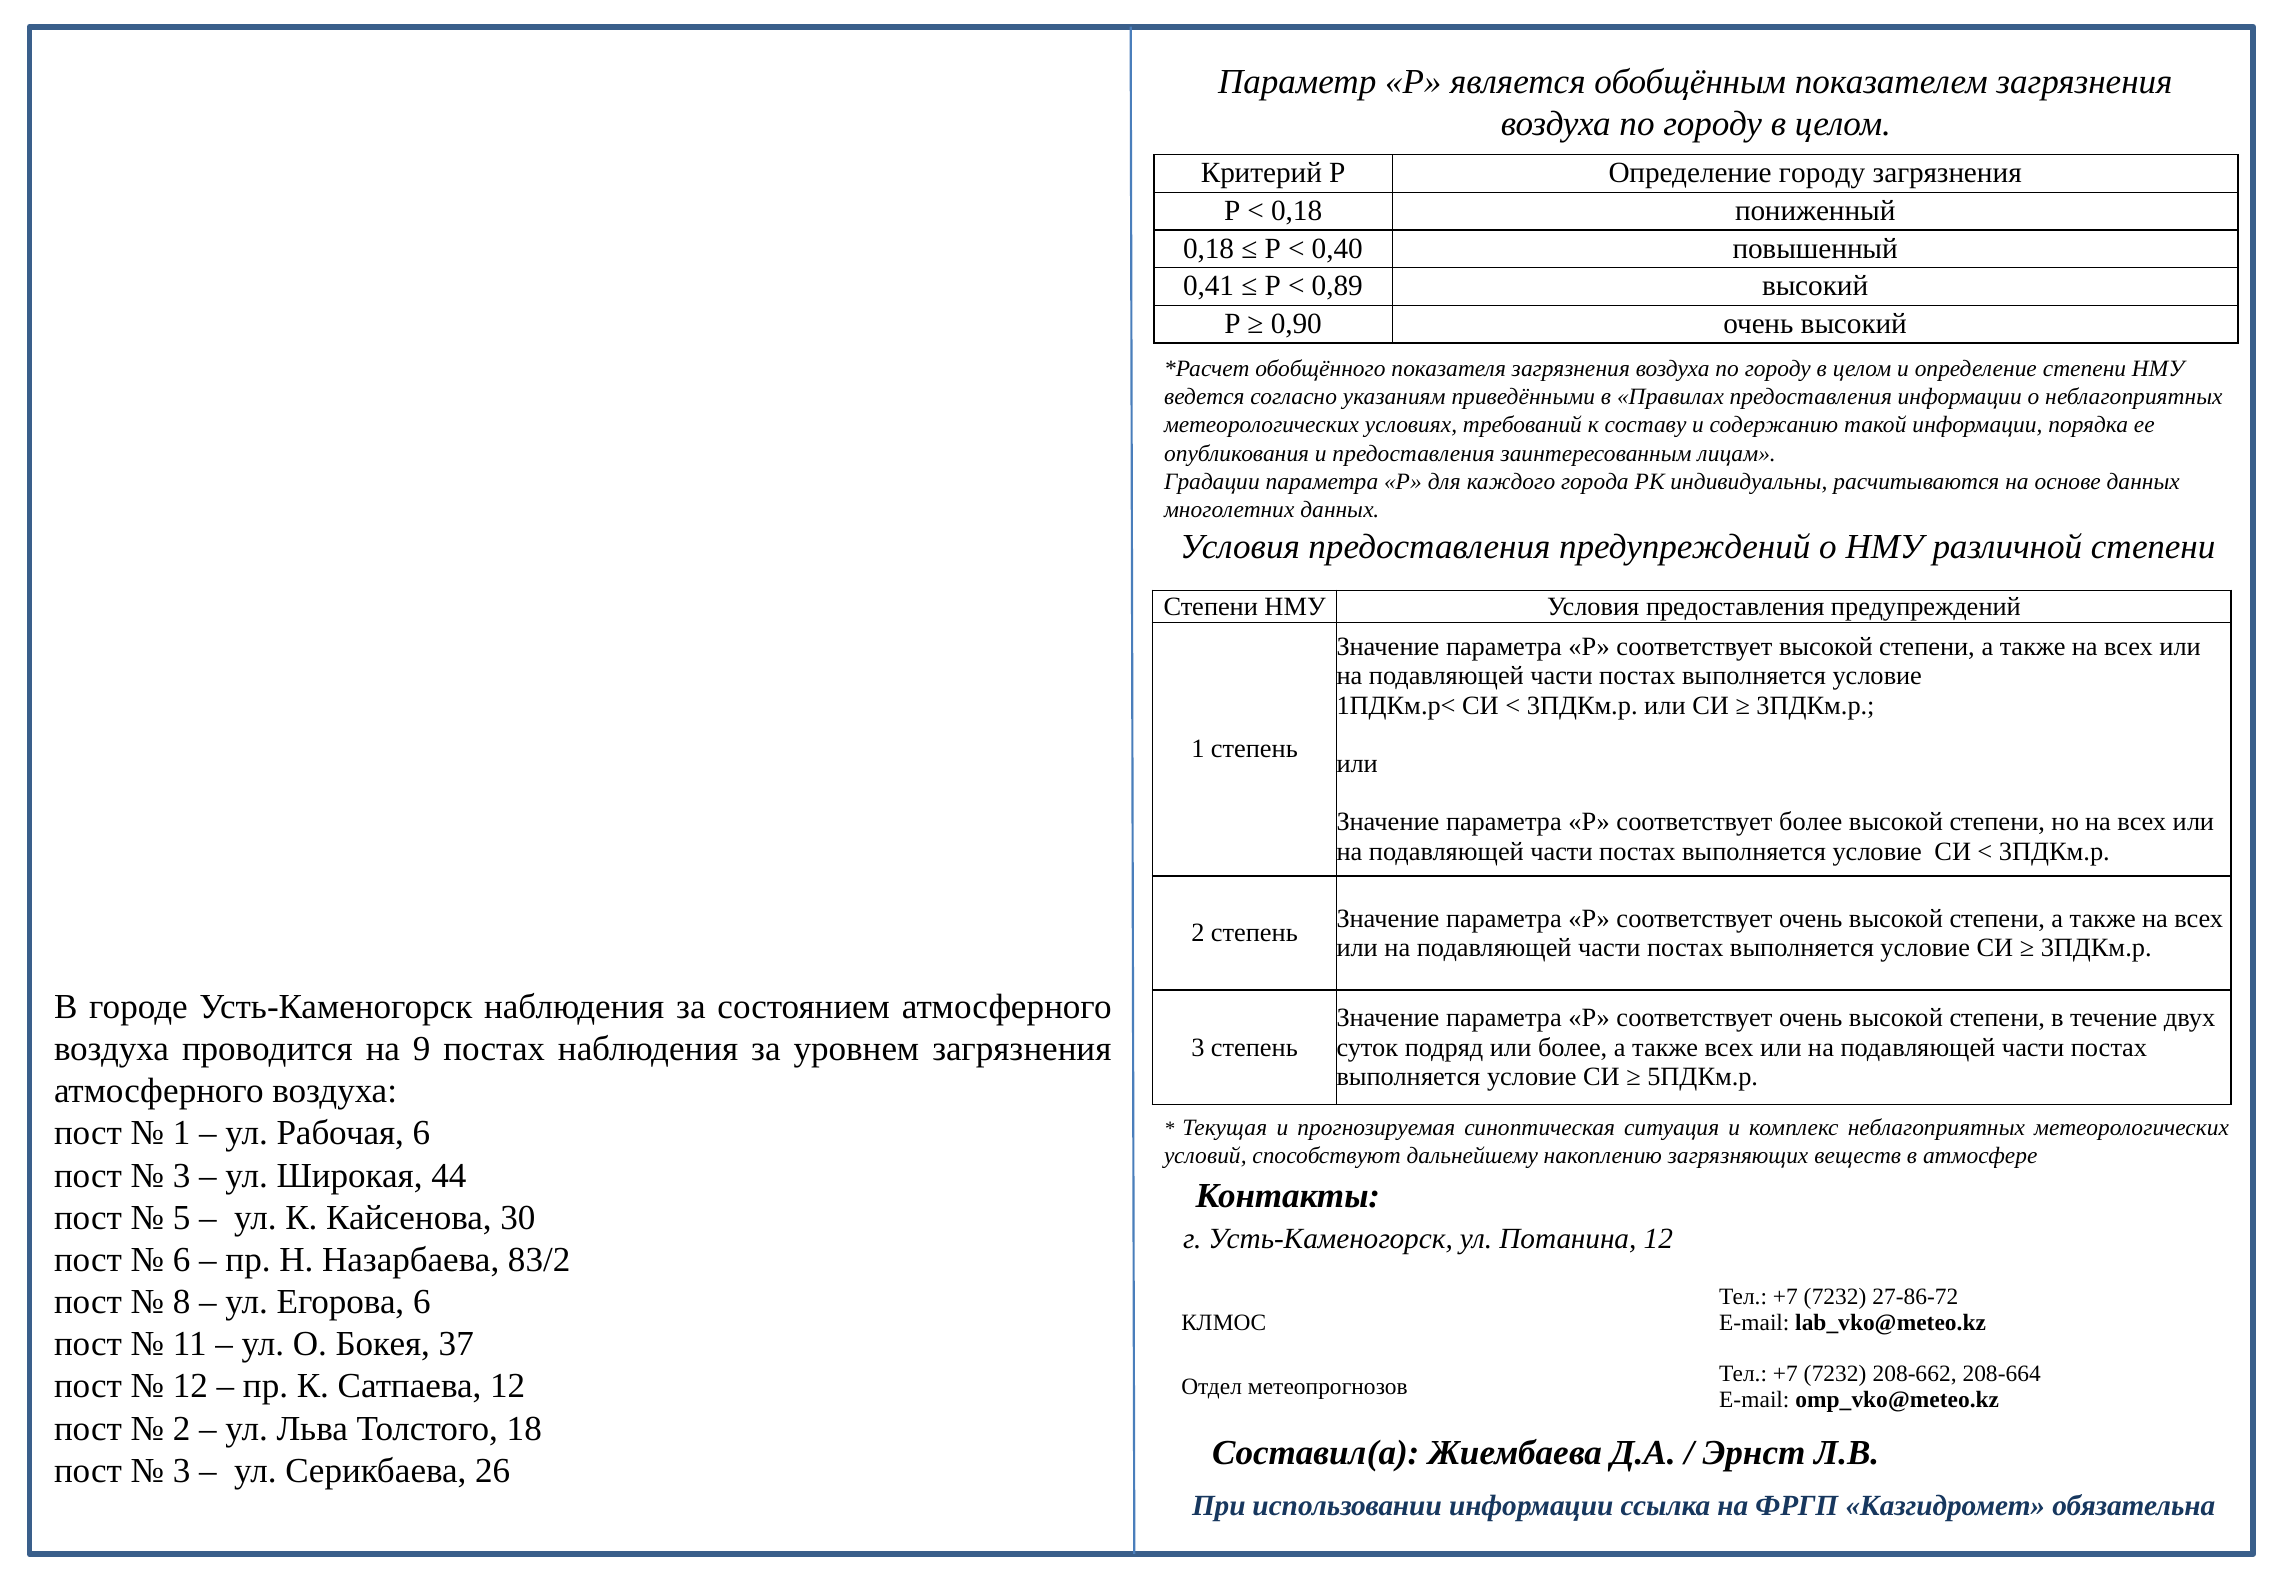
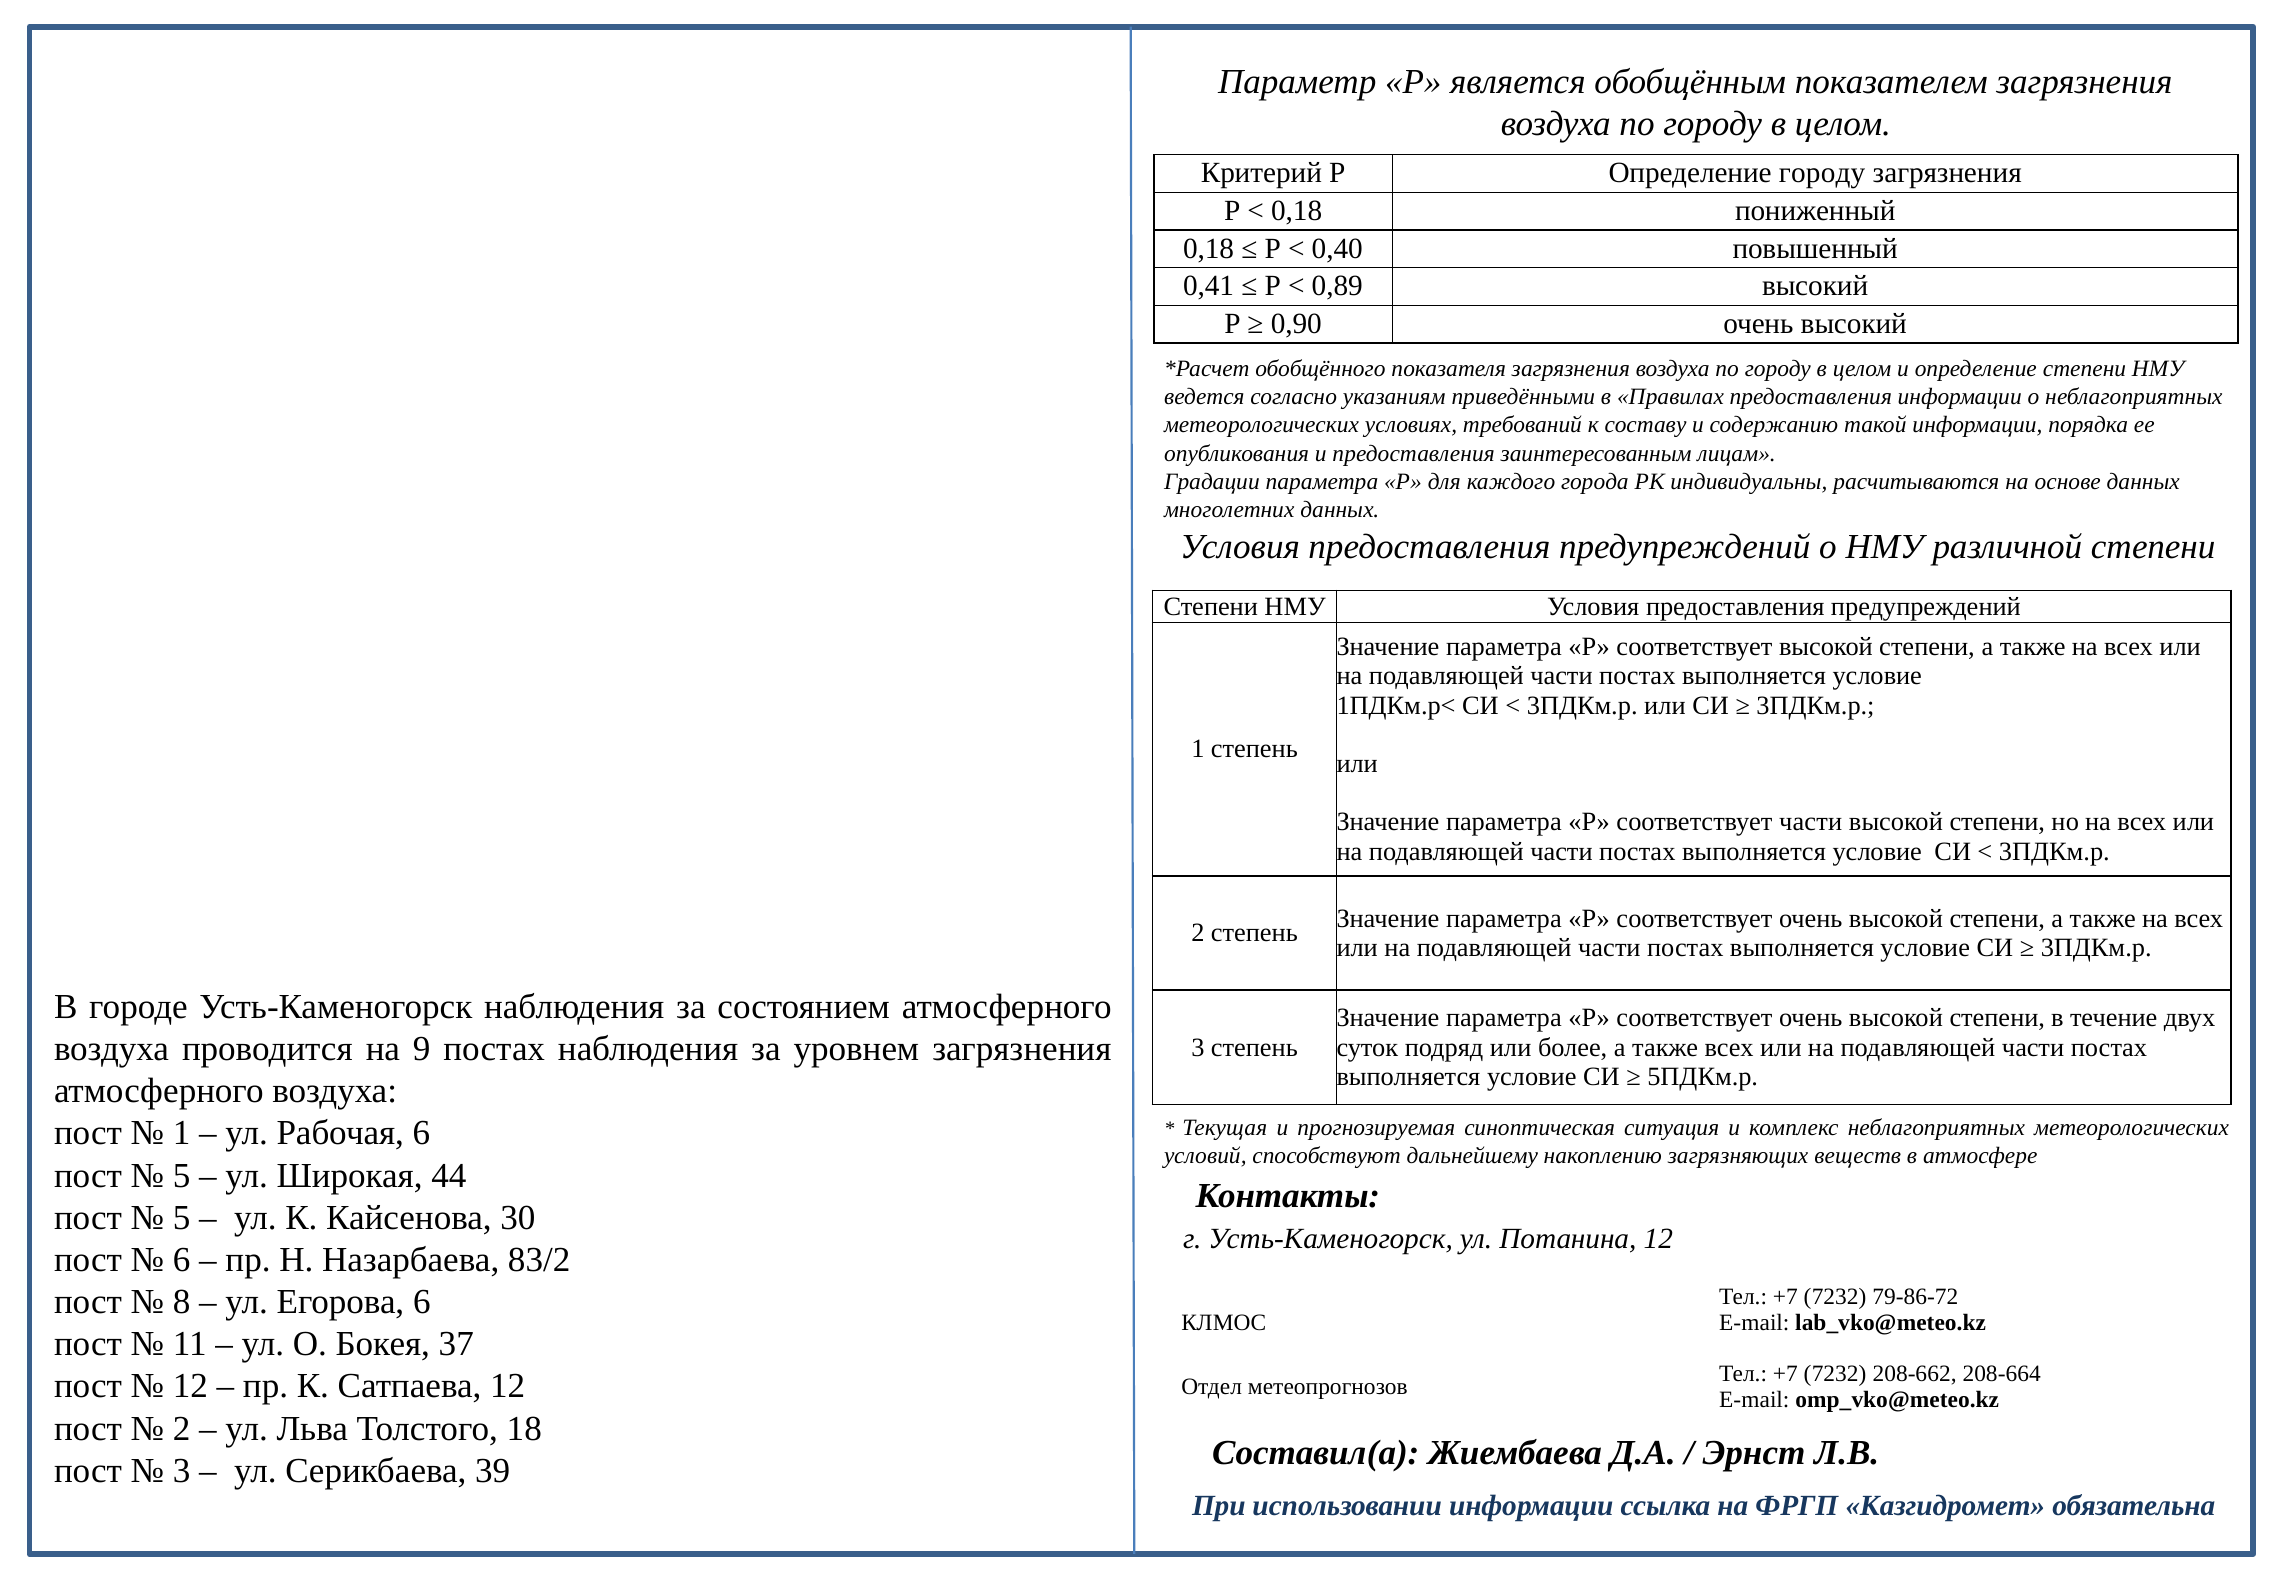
соответствует более: более -> части (1811, 822)
3: 3 -> 5 (182, 1175)
27-86-72: 27-86-72 -> 79-86-72 (1915, 1296)
26: 26 -> 39 (493, 1470)
